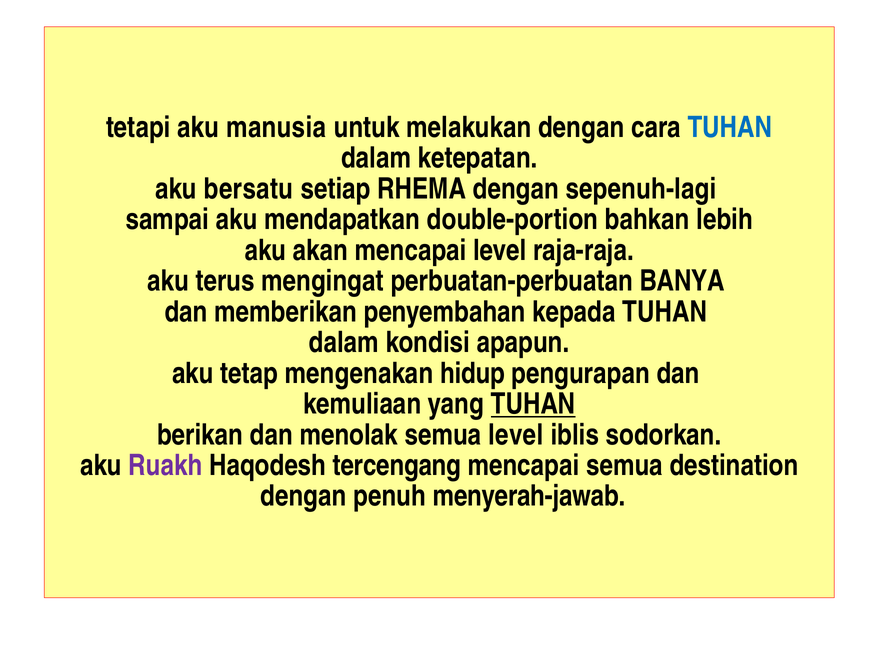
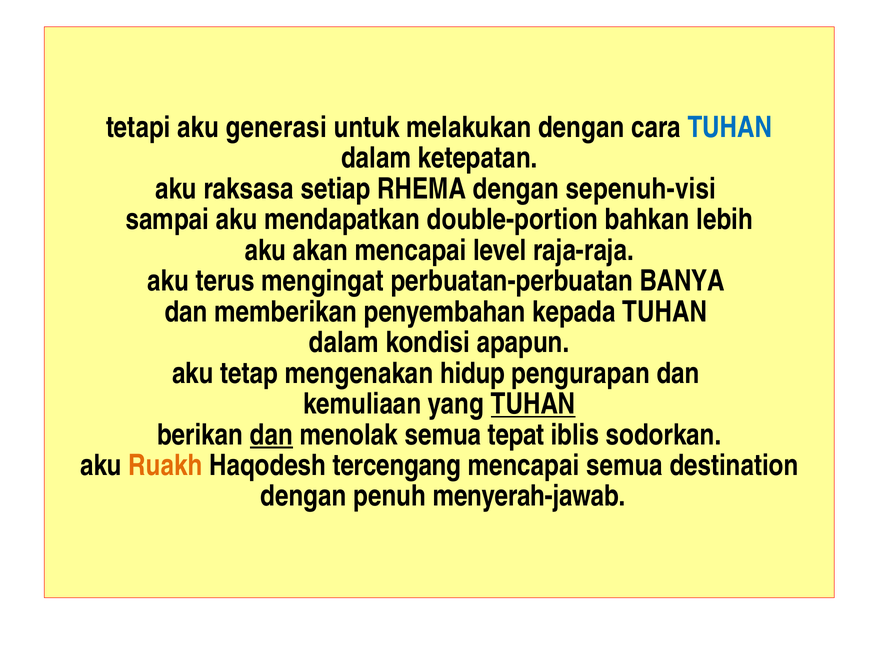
manusia: manusia -> generasi (276, 127)
bersatu: bersatu -> raksasa (249, 189)
sepenuh-lagi: sepenuh-lagi -> sepenuh-visi (641, 189)
dan underline: none -> present (271, 435)
semua level: level -> tepat (516, 435)
Ruakh colour: purple -> orange (165, 466)
